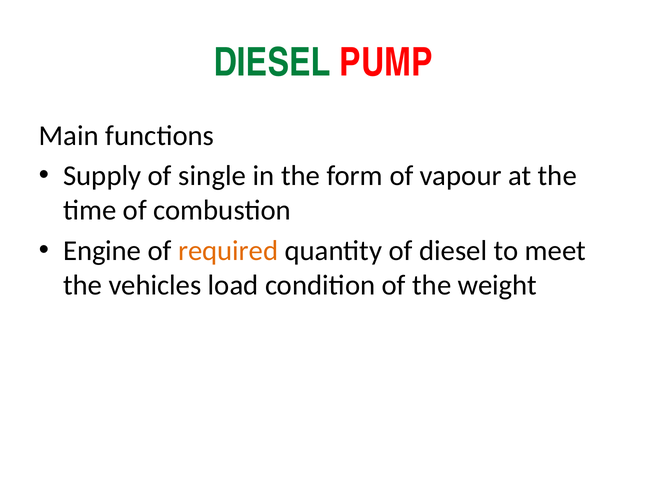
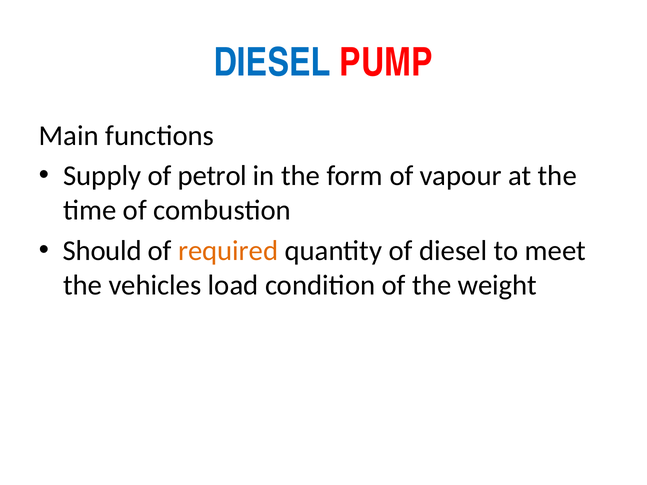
DIESEL colour: green -> blue (272, 63)
single: single -> petrol (212, 176)
Engine: Engine -> Should (102, 251)
